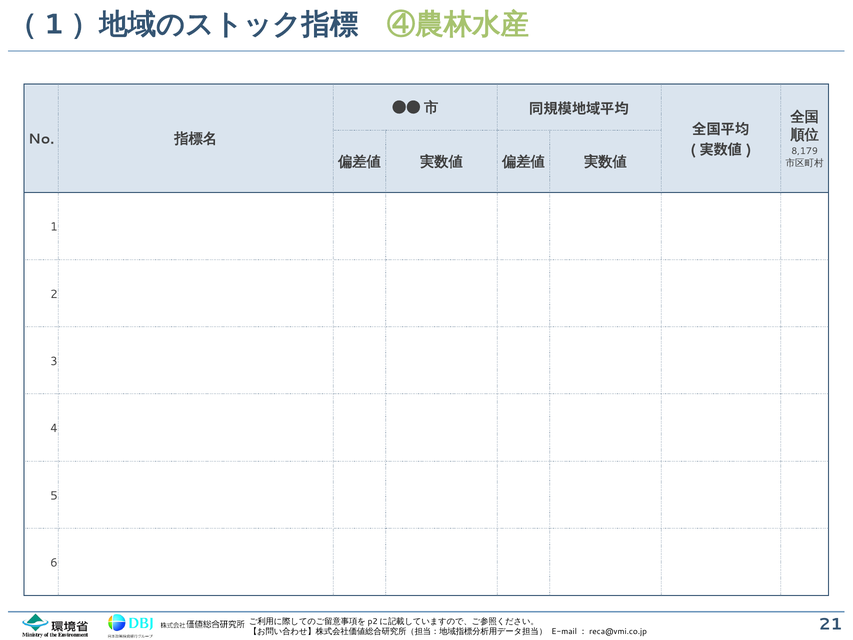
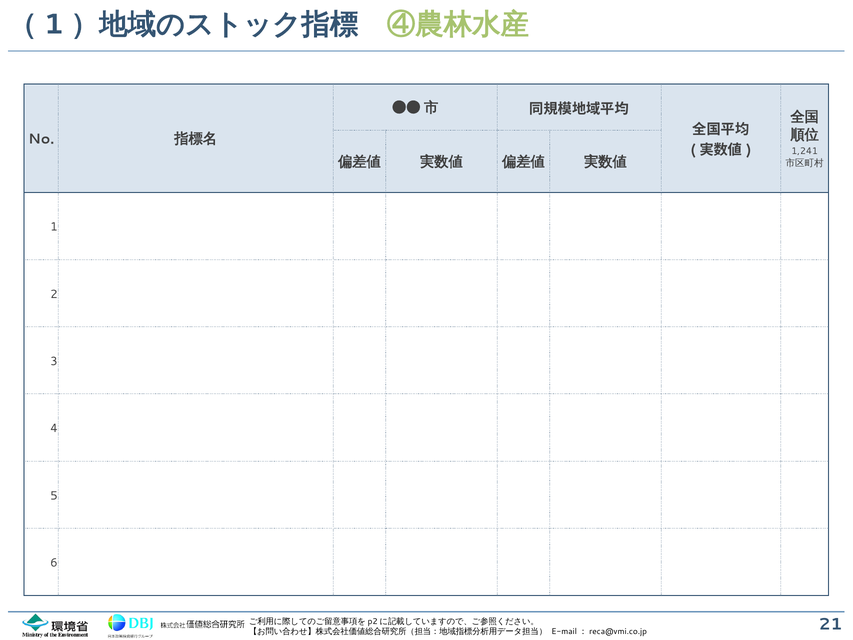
8,179: 8,179 -> 1,241 (805, 151)
